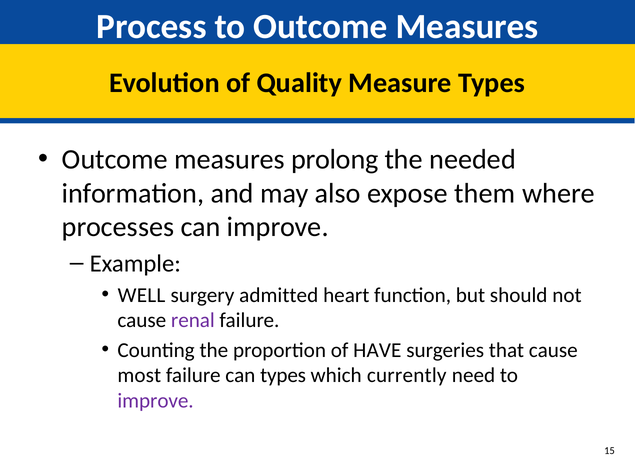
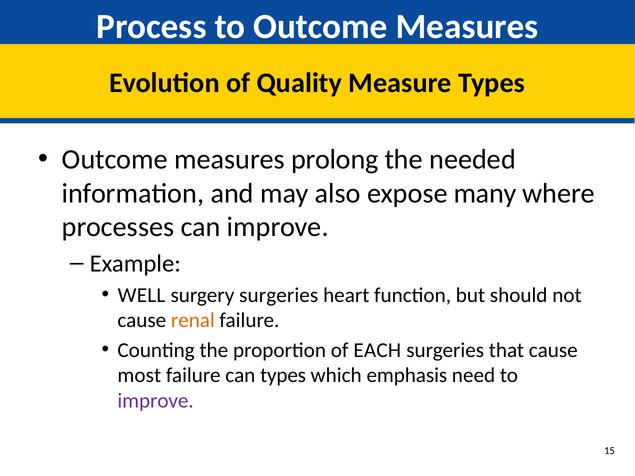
them: them -> many (485, 193)
surgery admitted: admitted -> surgeries (279, 295)
renal colour: purple -> orange (193, 321)
HAVE: HAVE -> EACH (377, 350)
currently: currently -> emphasis (407, 376)
